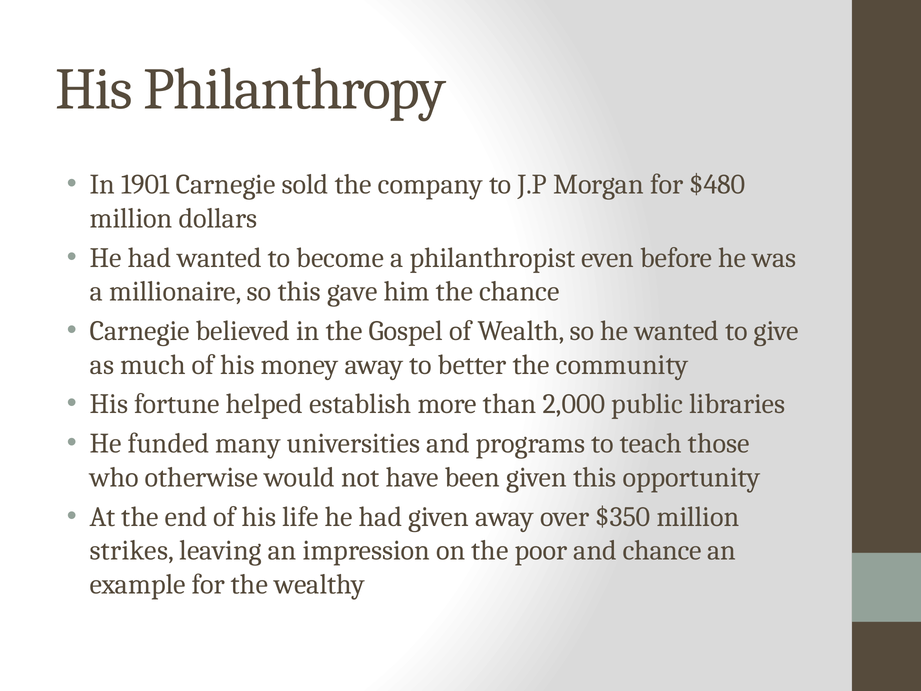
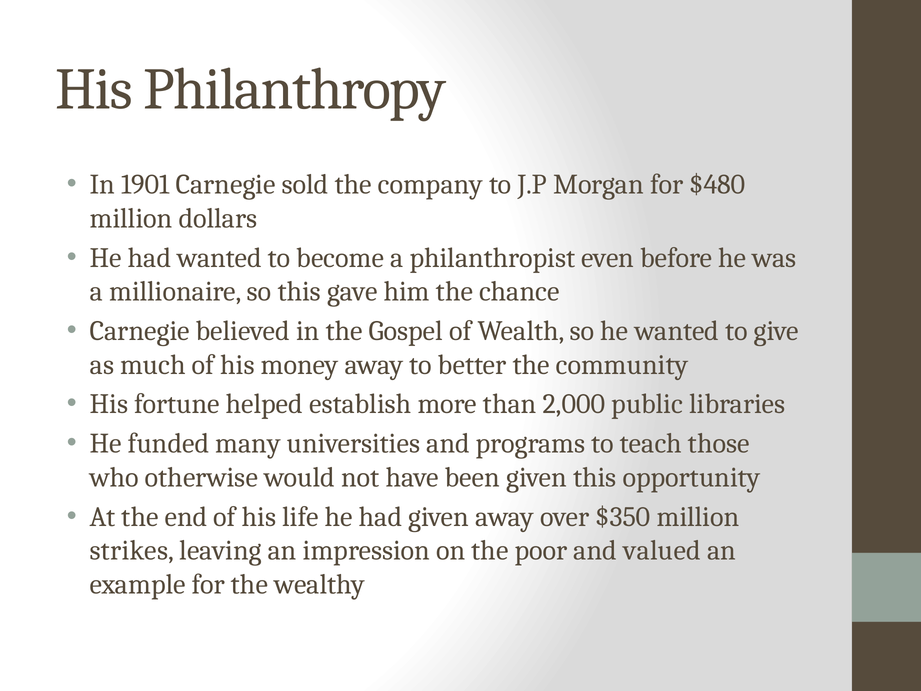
and chance: chance -> valued (662, 550)
